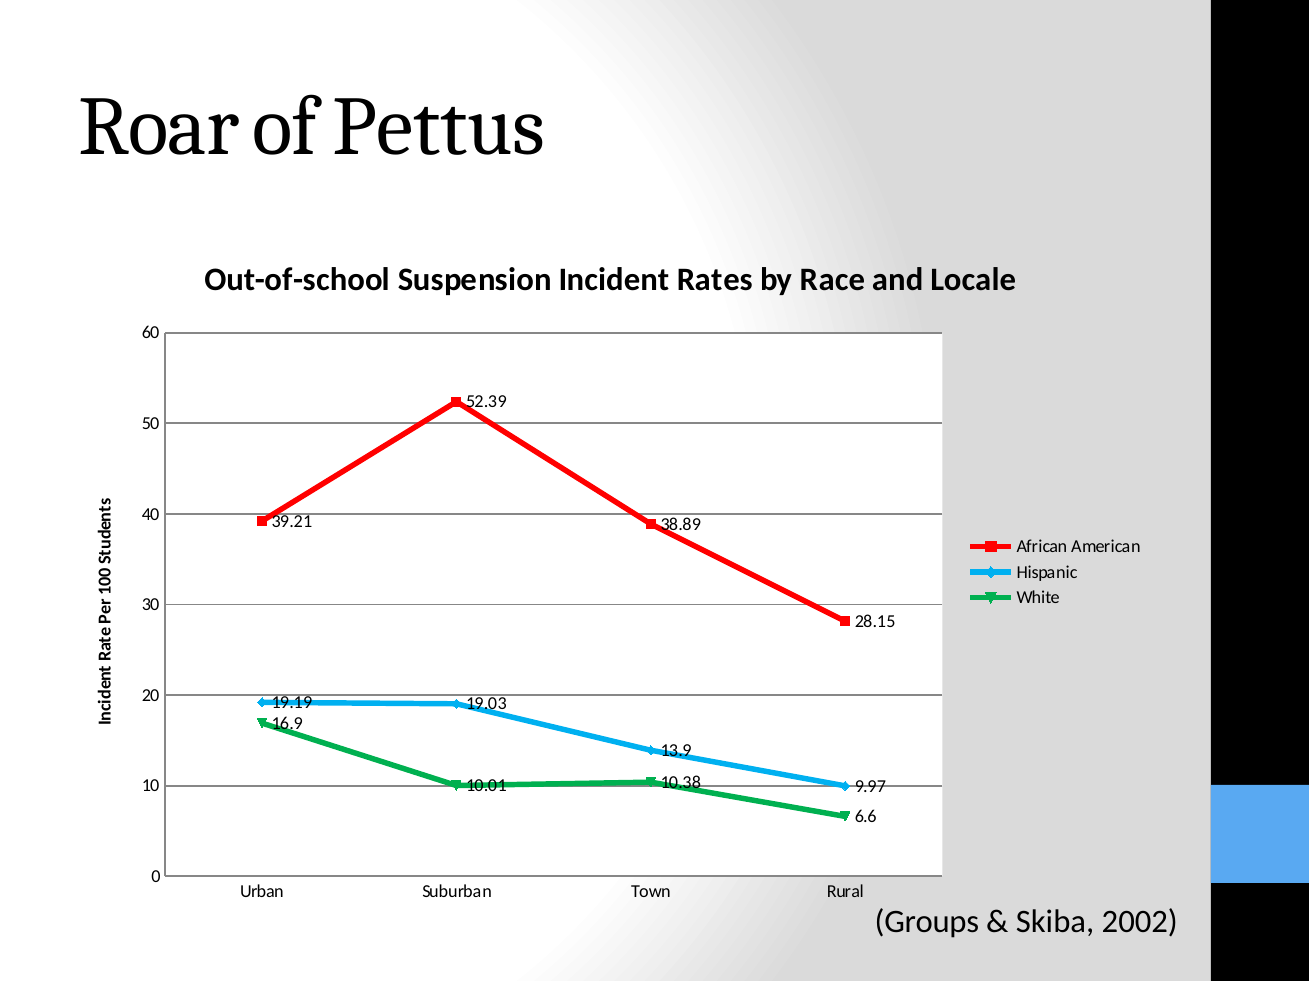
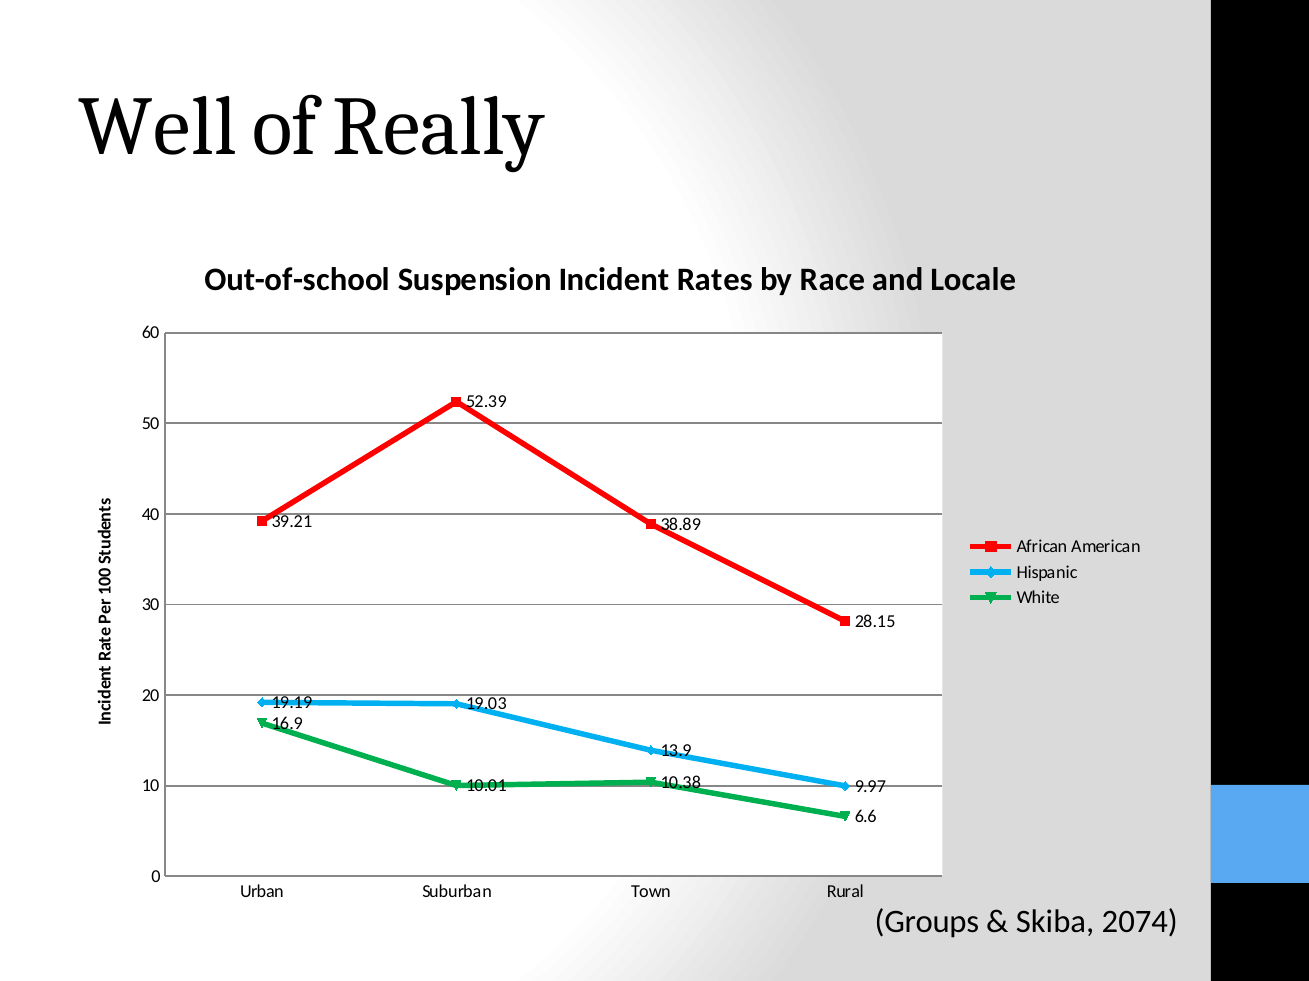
Roar: Roar -> Well (158, 127)
Pettus: Pettus -> Really (439, 127)
2002: 2002 -> 2074 (1140, 923)
